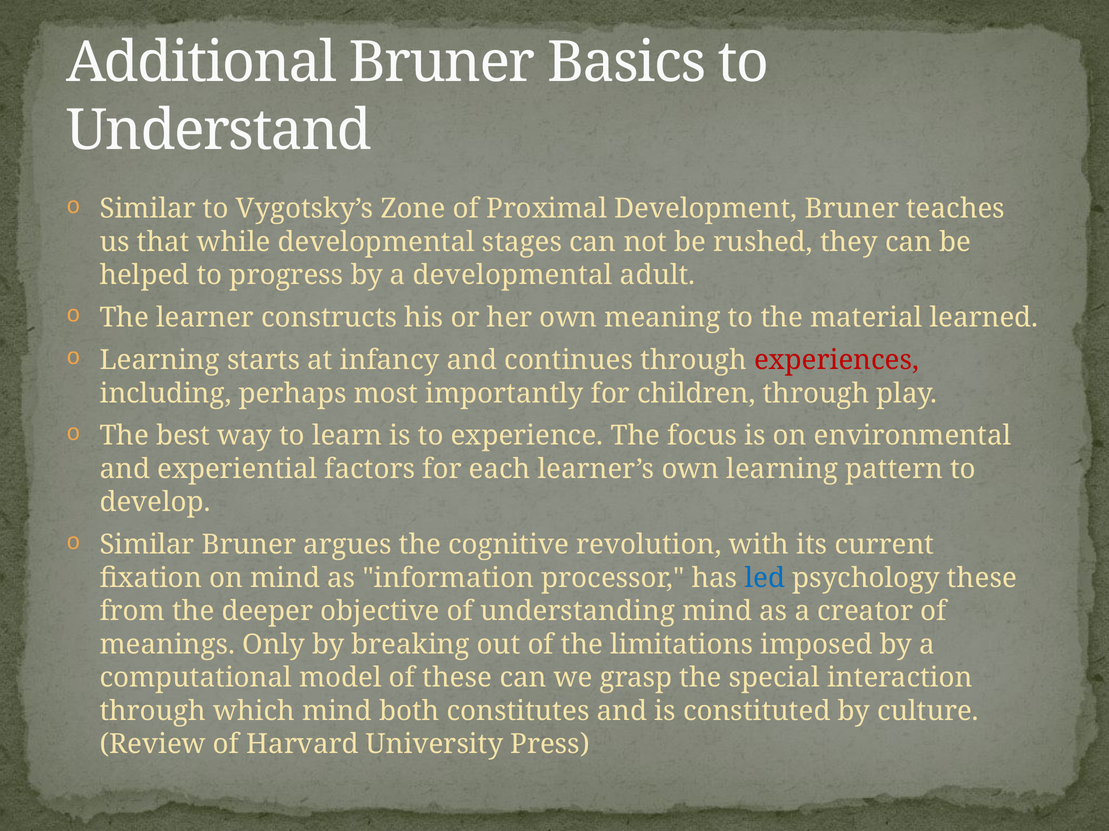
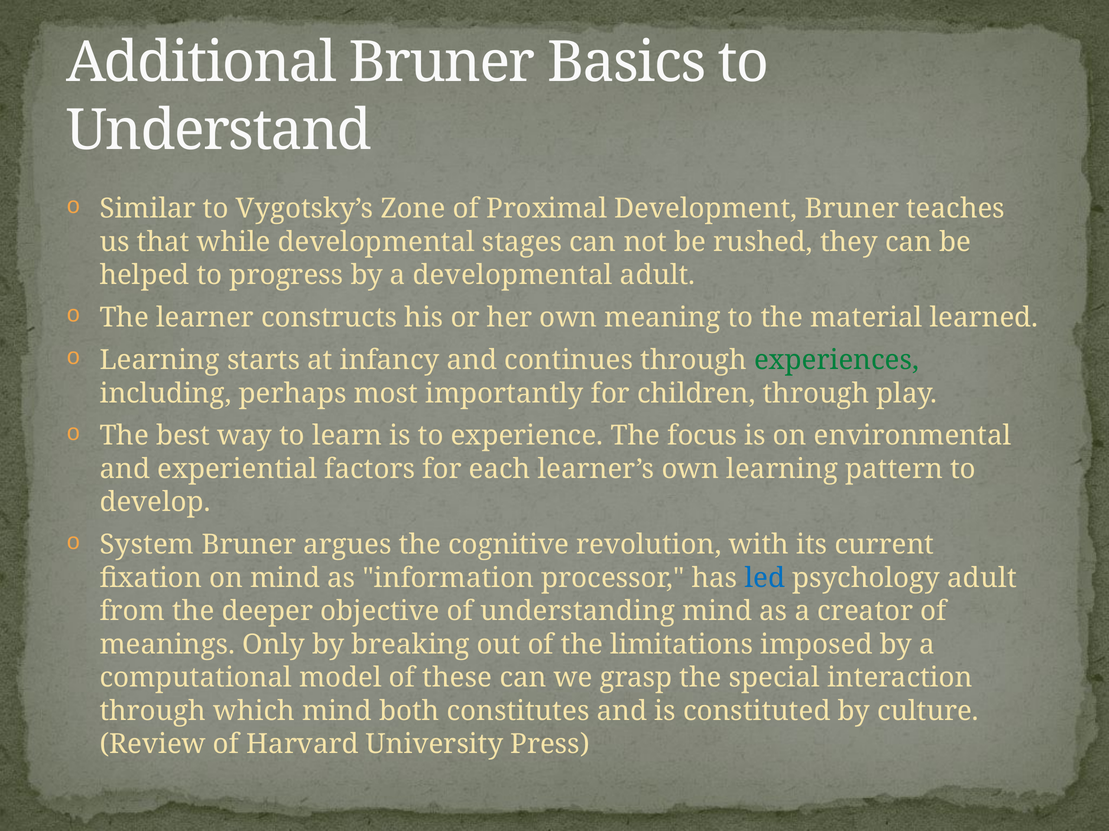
experiences colour: red -> green (837, 360)
Similar: Similar -> System (147, 545)
psychology these: these -> adult (982, 579)
